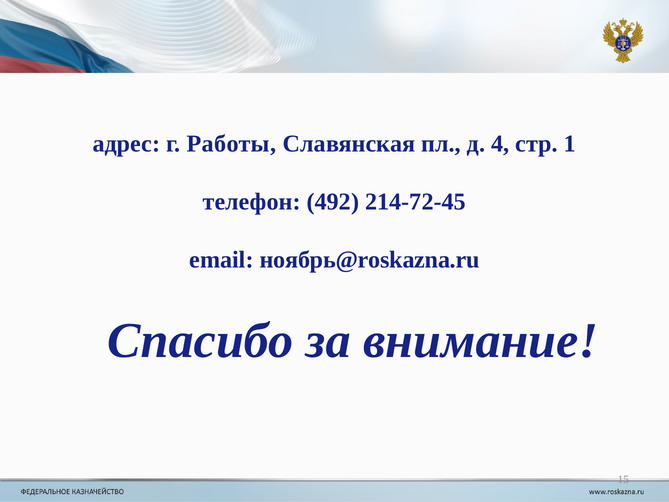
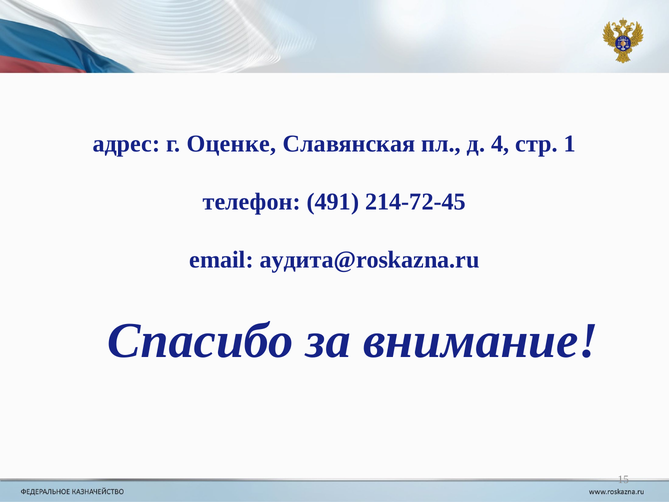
Работы: Работы -> Оценке (232, 144)
492: 492 -> 491 (333, 202)
ноябрь@roskazna.ru: ноябрь@roskazna.ru -> аудита@roskazna.ru (370, 260)
